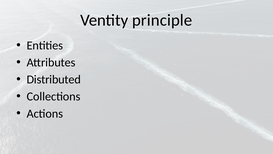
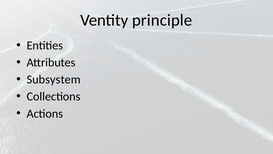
Distributed: Distributed -> Subsystem (54, 79)
